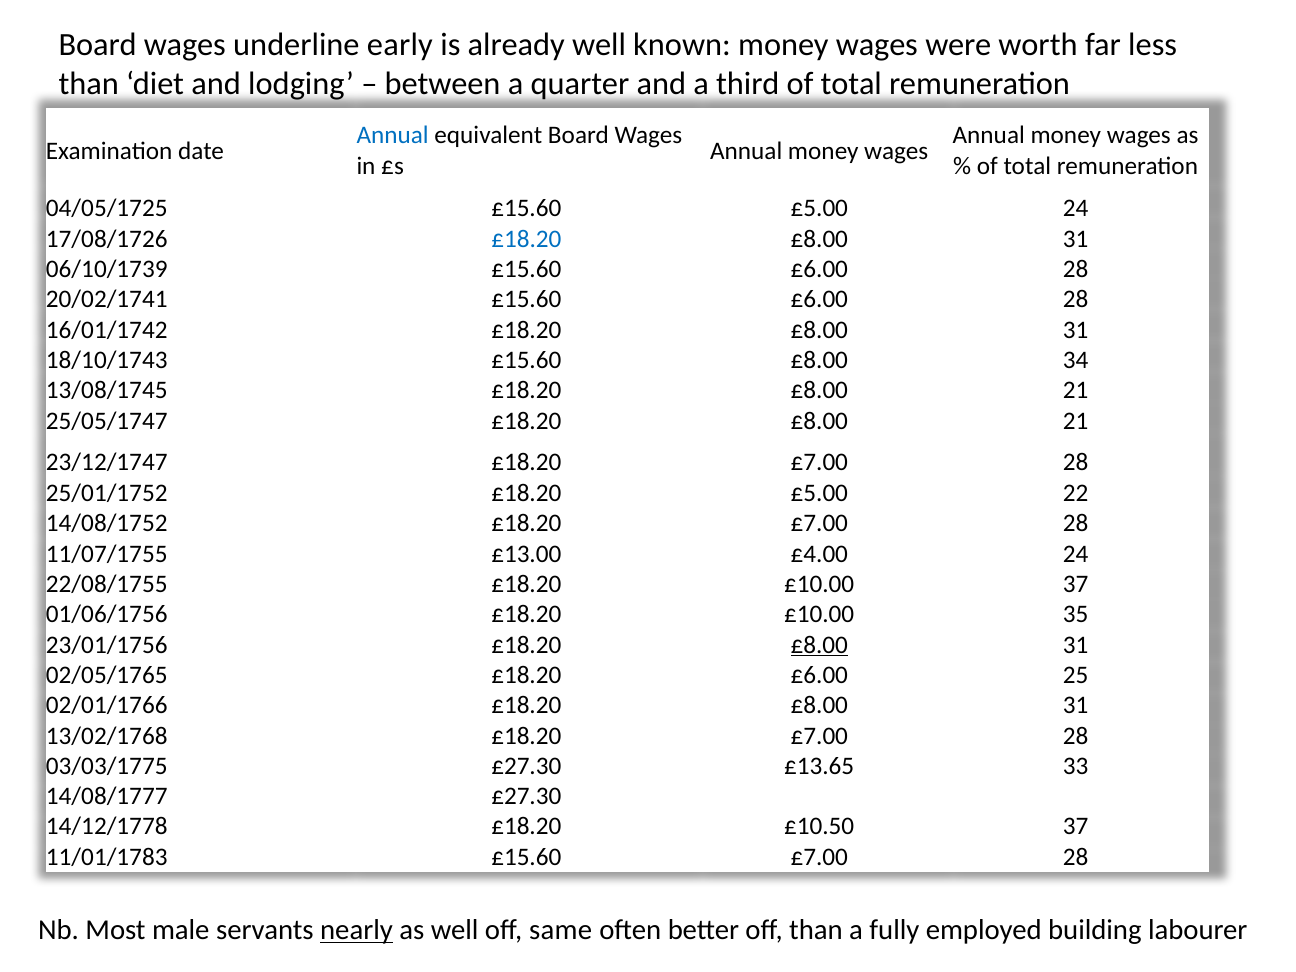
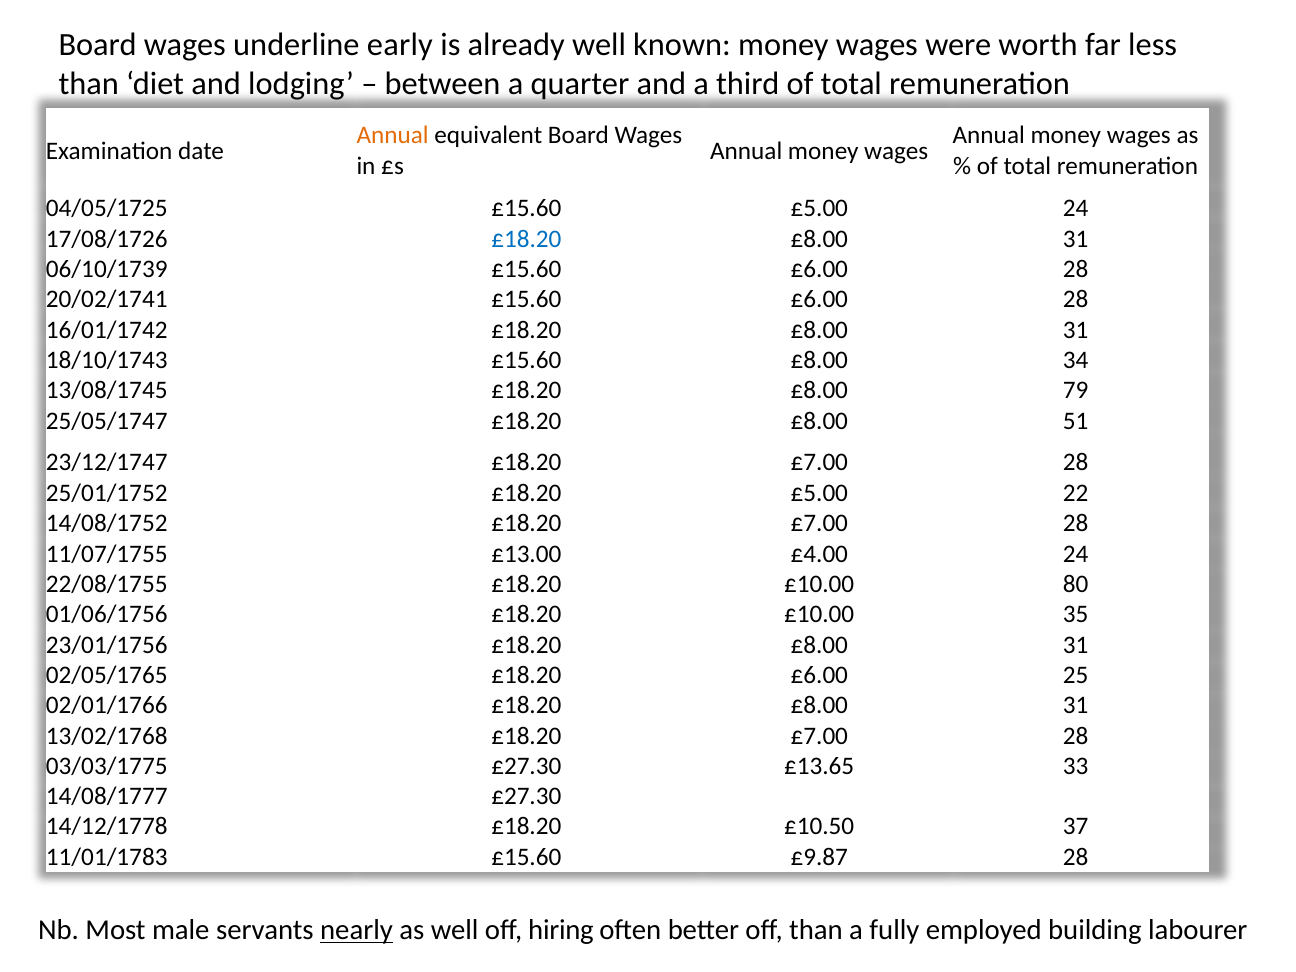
Annual colour: blue -> orange (393, 136)
13/08/1745 £18.20 £8.00 21: 21 -> 79 (1076, 390)
25/05/1747 £18.20 £8.00 21: 21 -> 51 (1076, 421)
£10.00 37: 37 -> 80 (1076, 584)
£8.00 underline: present -> none (819, 645)
£15.60 £7.00: £7.00 -> £9.87 (819, 857)
same: same -> hiring (561, 930)
